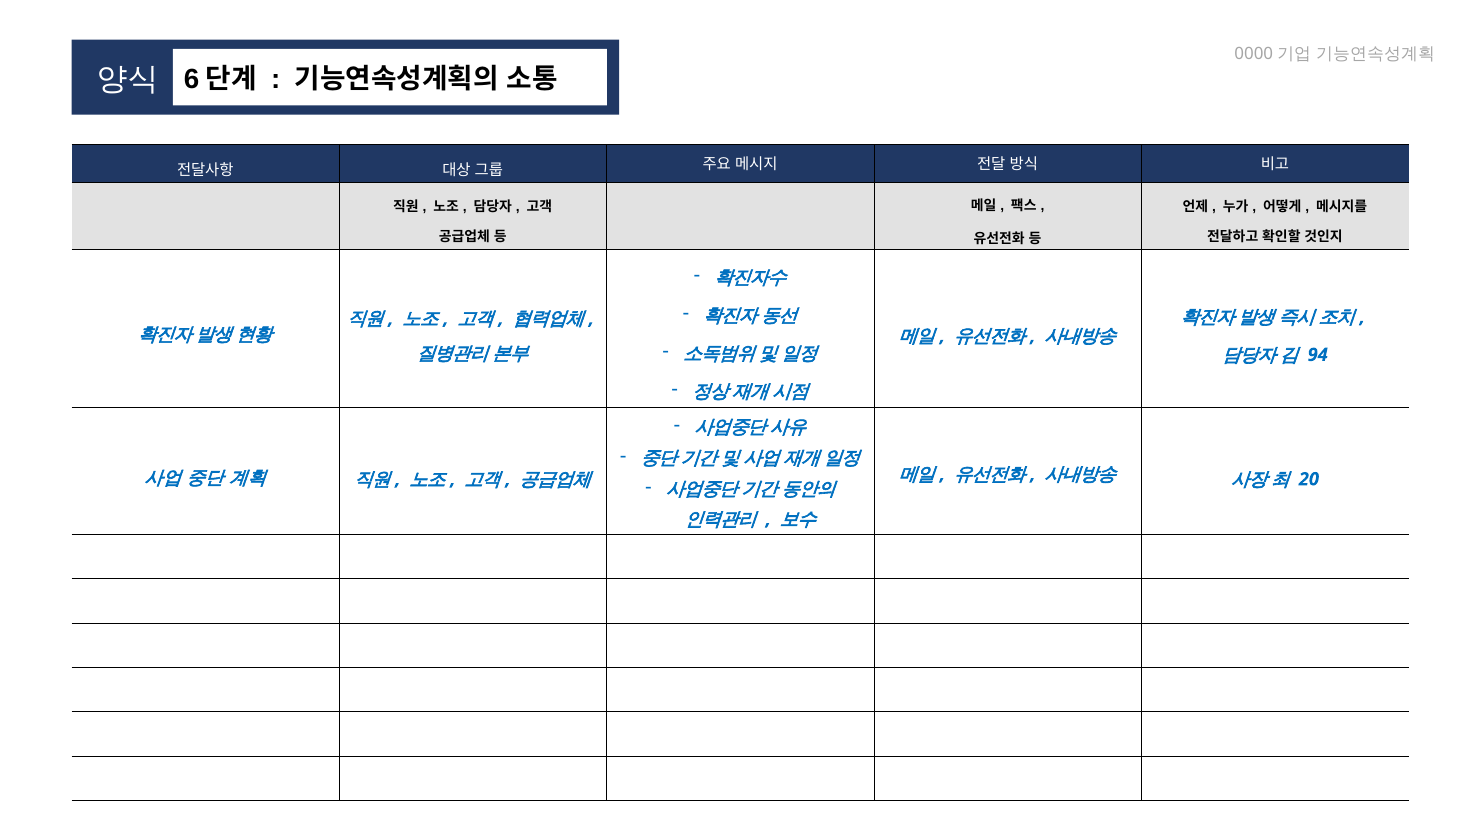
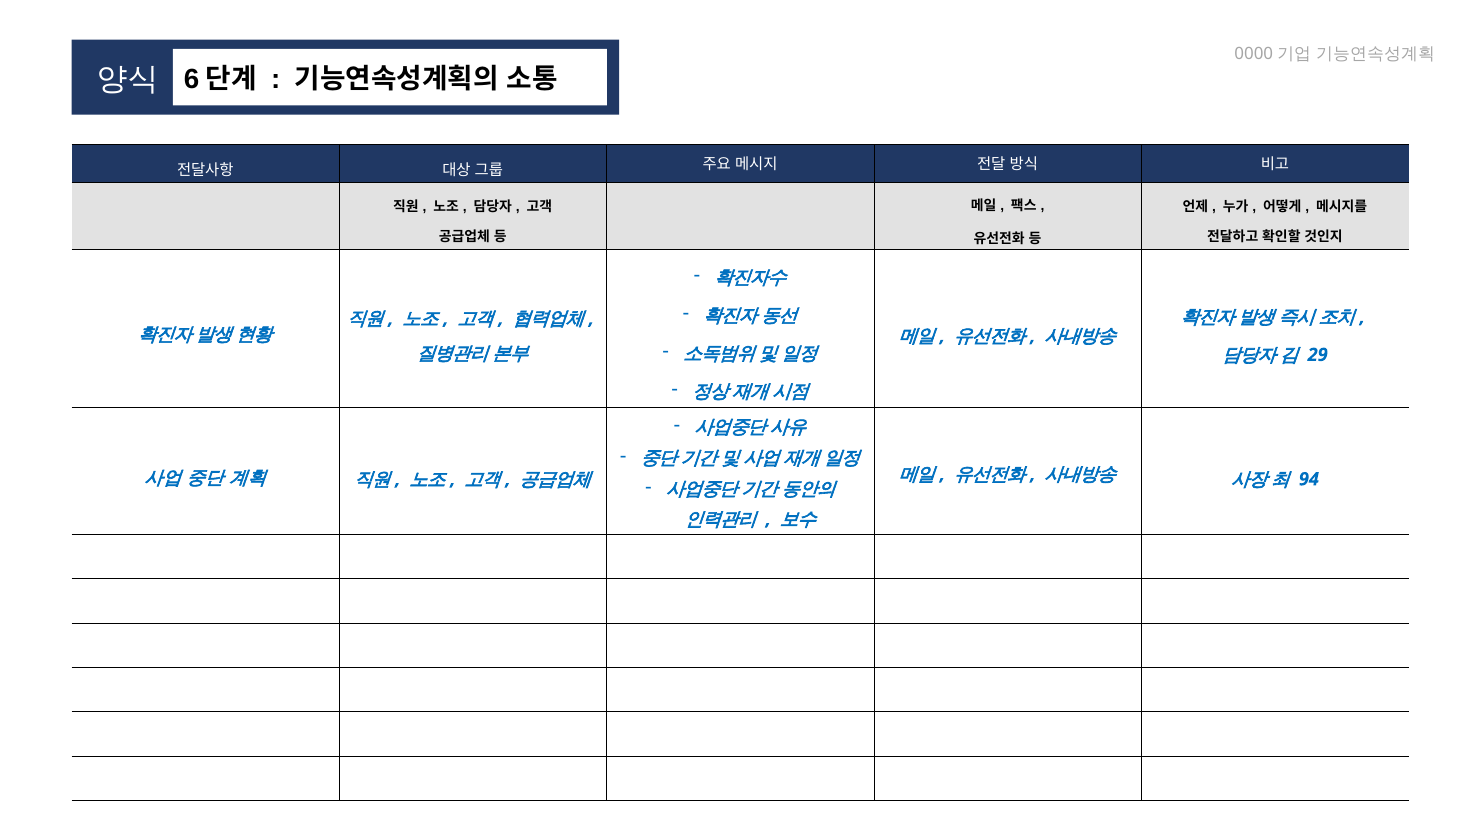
94: 94 -> 29 (1318, 355)
20: 20 -> 94 (1309, 479)
